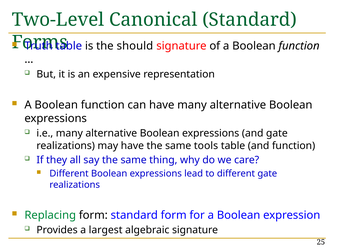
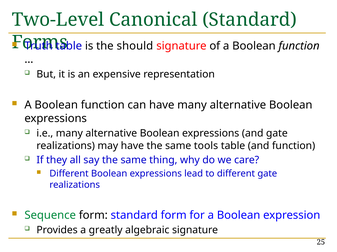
Replacing: Replacing -> Sequence (50, 216)
largest: largest -> greatly (106, 231)
